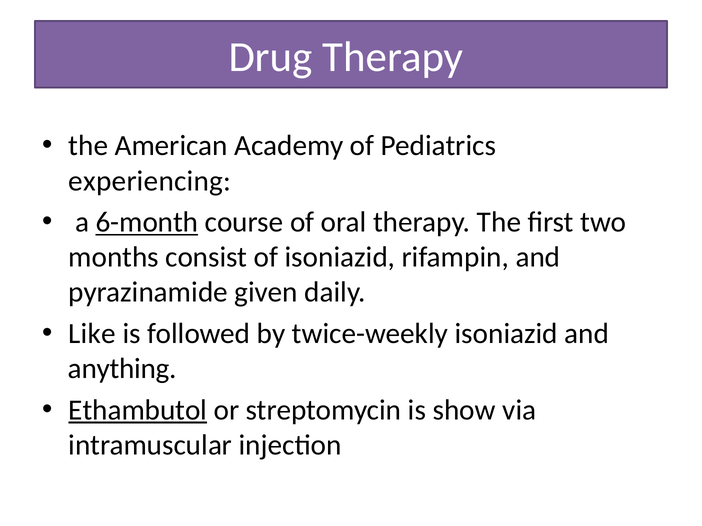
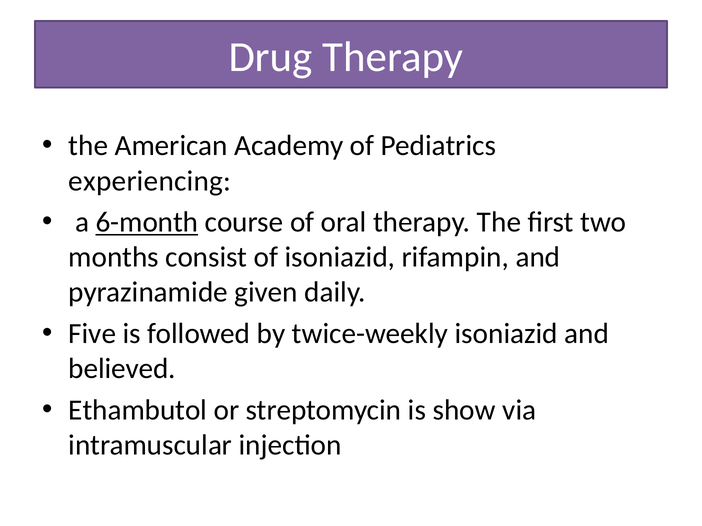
Like: Like -> Five (92, 334)
anything: anything -> believed (122, 369)
Ethambutol underline: present -> none (138, 410)
